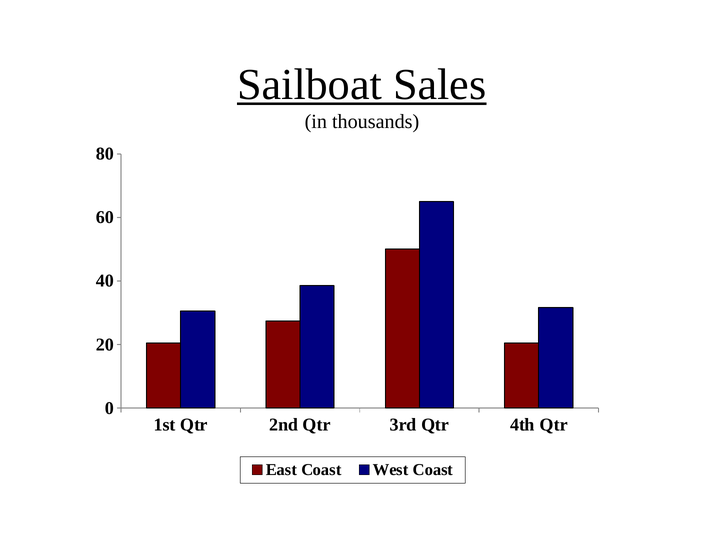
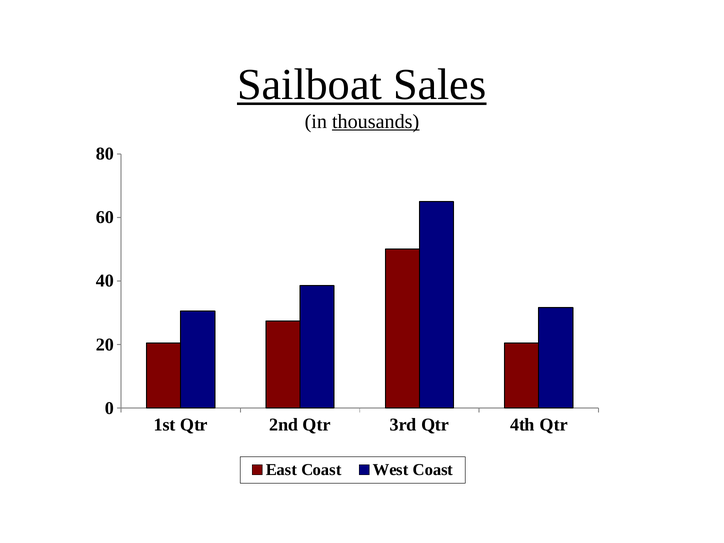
thousands underline: none -> present (376, 121)
